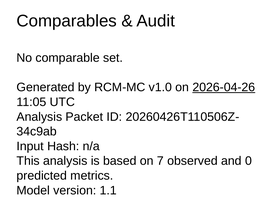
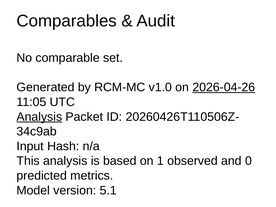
Analysis underline: none -> present (39, 117)
7: 7 -> 1 (160, 161)
1.1: 1.1 -> 5.1 (108, 190)
